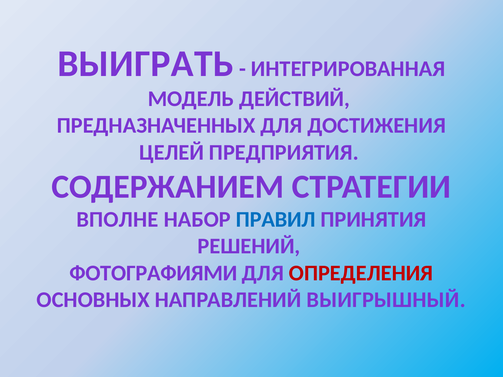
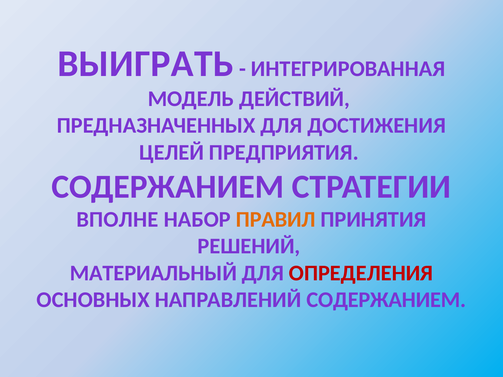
ПРАВИЛ colour: blue -> orange (276, 220)
ФОТОГРАФИЯМИ: ФОТОГРАФИЯМИ -> МАТЕРИАЛЬНЫЙ (153, 273)
НАПРАВЛЕНИЙ ВЫИГРЫШНЫЙ: ВЫИГРЫШНЫЙ -> СОДЕРЖАНИЕМ (386, 300)
